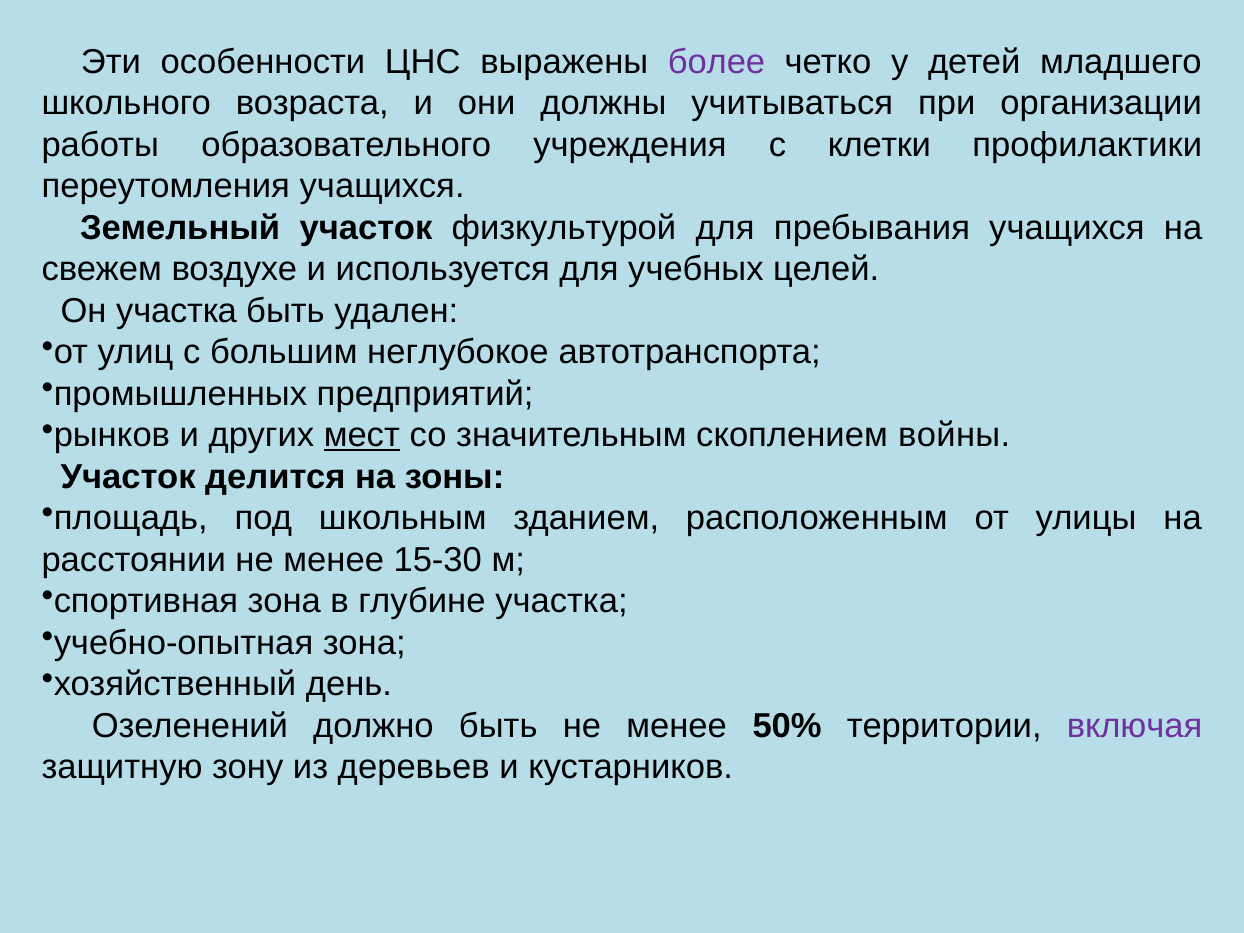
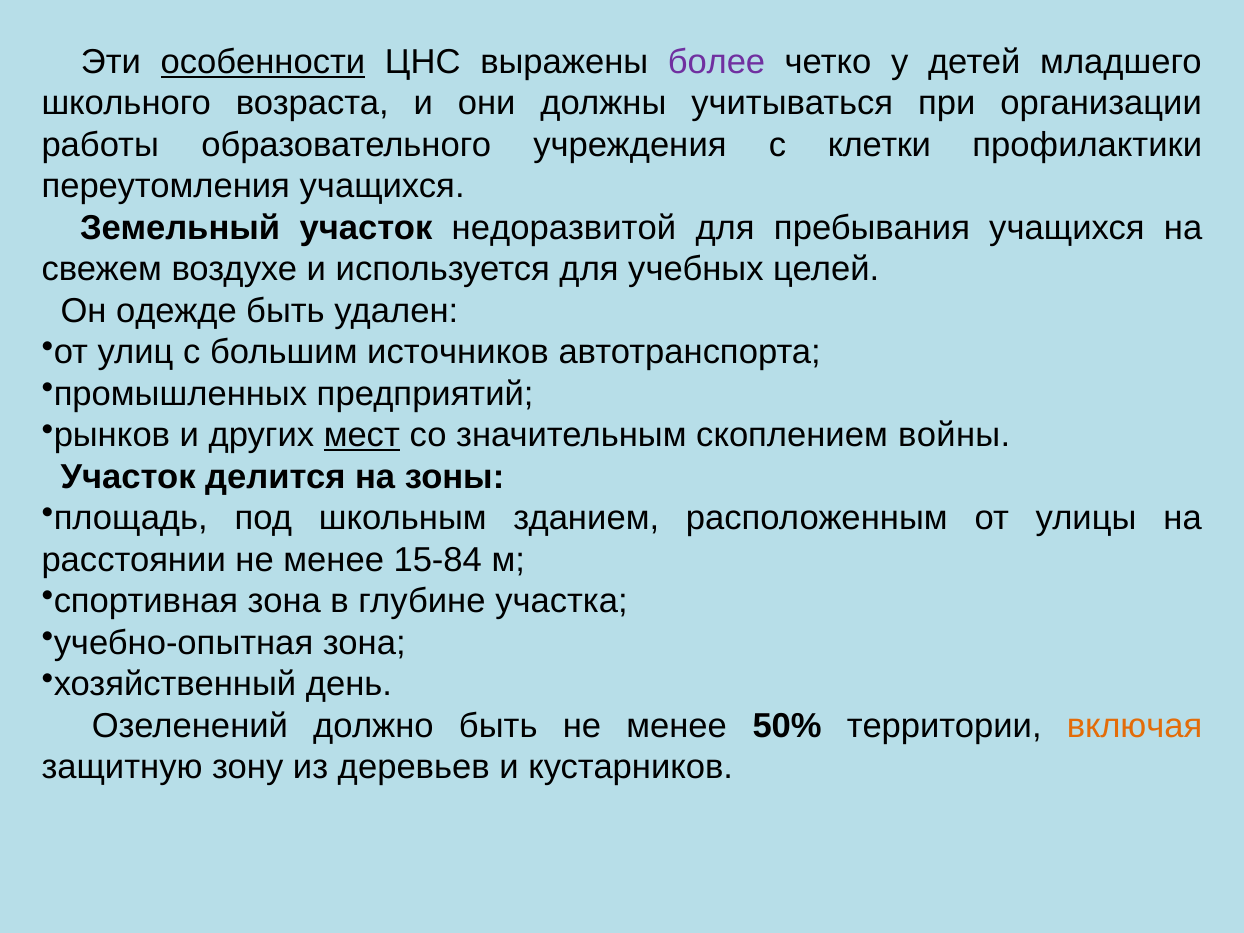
особенности underline: none -> present (263, 62)
физкультурой: физкультурой -> недоразвитой (564, 228)
Он участка: участка -> одежде (176, 311)
неглубокое: неглубокое -> источников (458, 352)
15-30: 15-30 -> 15-84 (438, 560)
включая colour: purple -> orange (1135, 726)
